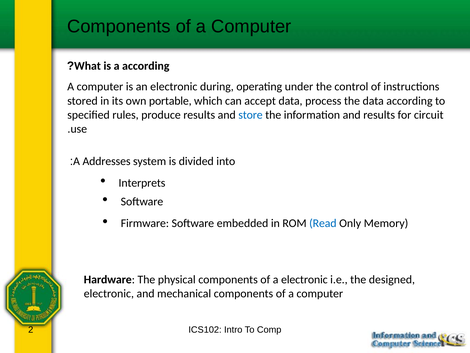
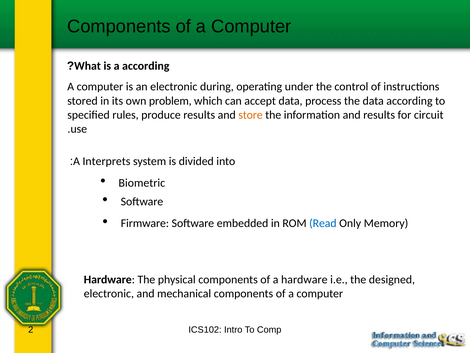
portable: portable -> problem (170, 101)
store colour: blue -> orange (251, 115)
Addresses: Addresses -> Interprets (106, 161)
Interprets: Interprets -> Biometric (142, 183)
a electronic: electronic -> hardware (304, 279)
